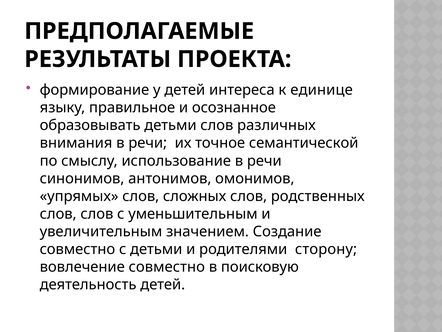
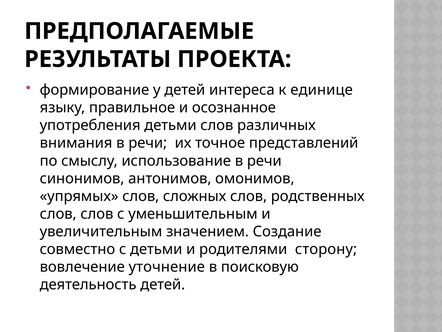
образовывать: образовывать -> употребления (90, 125)
семантической: семантической -> представлений (304, 143)
вовлечение совместно: совместно -> уточнение (167, 267)
